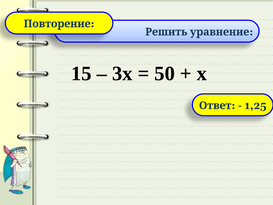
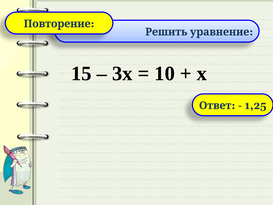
50: 50 -> 10 (165, 74)
